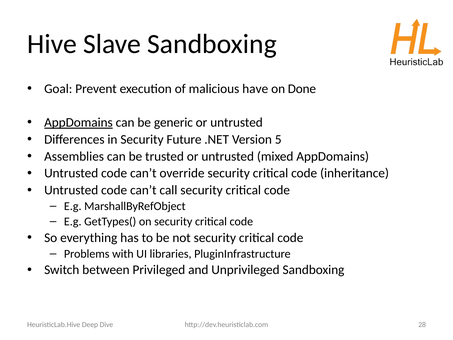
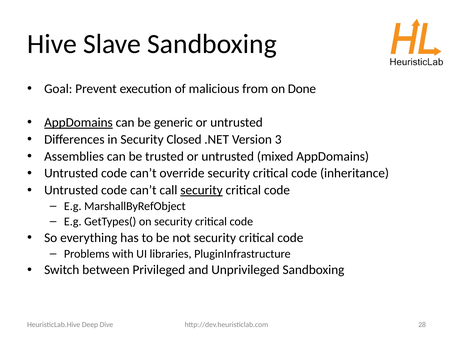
have: have -> from (255, 89)
Future: Future -> Closed (184, 139)
5: 5 -> 3 (278, 139)
security underline: none -> present (202, 190)
